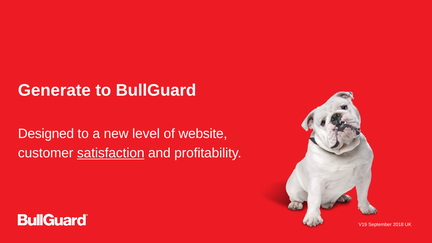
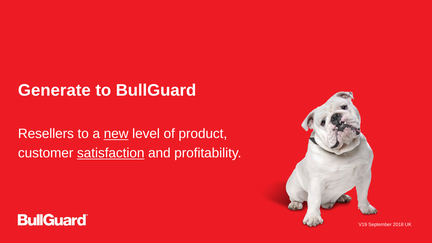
Designed: Designed -> Resellers (46, 134)
new underline: none -> present (116, 134)
website: website -> product (203, 134)
